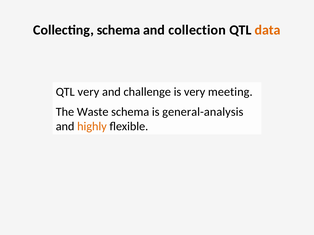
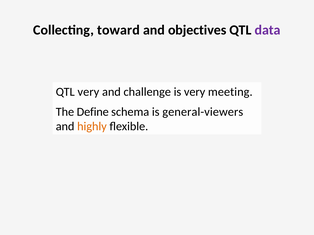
Collecting schema: schema -> toward (118, 30)
collection: collection -> objectives (197, 30)
data colour: orange -> purple (268, 30)
Waste: Waste -> Define (93, 112)
general-analysis: general-analysis -> general-viewers (203, 112)
